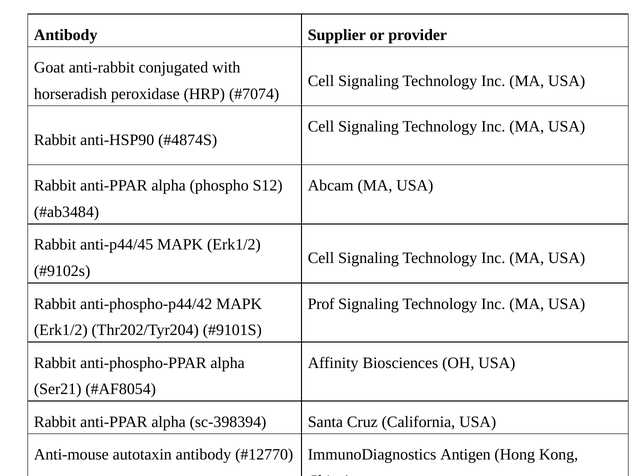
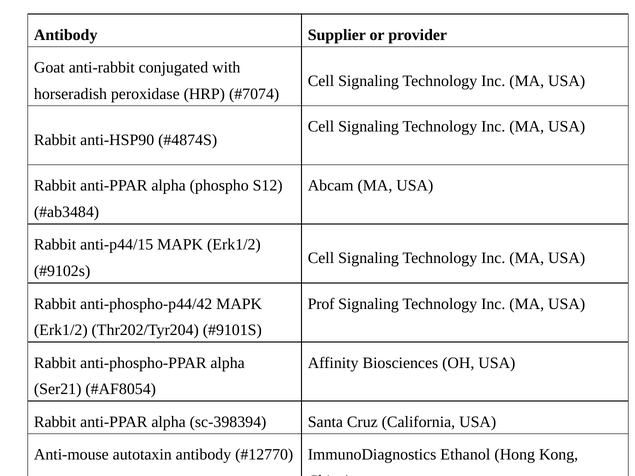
anti-p44/45: anti-p44/45 -> anti-p44/15 (117, 245)
Antigen: Antigen -> Ethanol (465, 455)
